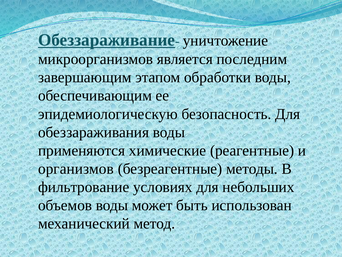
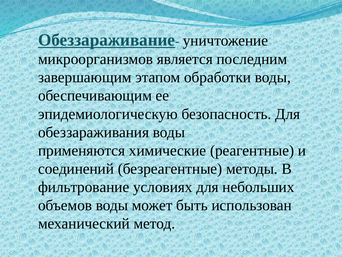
организмов: организмов -> соединений (76, 169)
